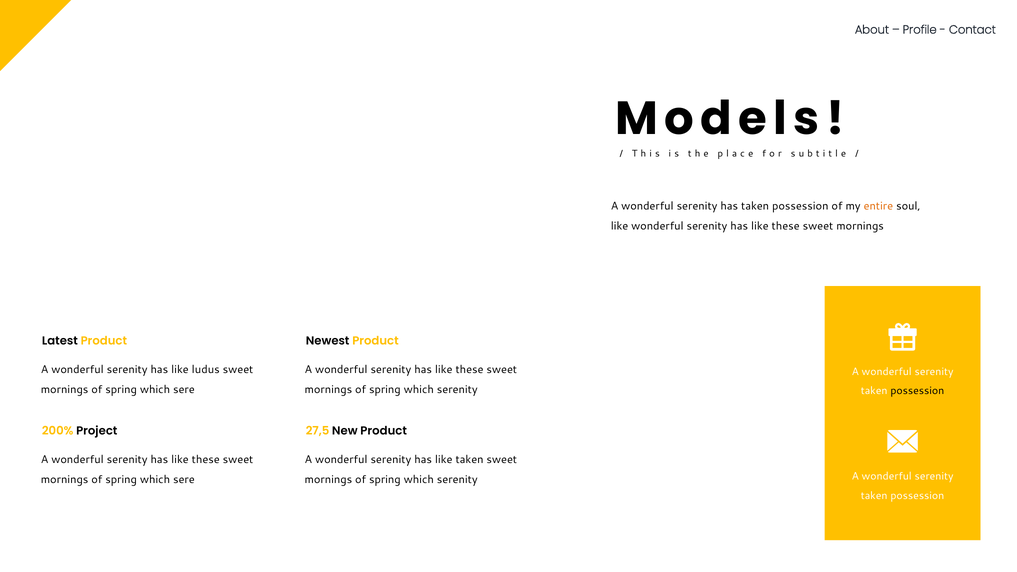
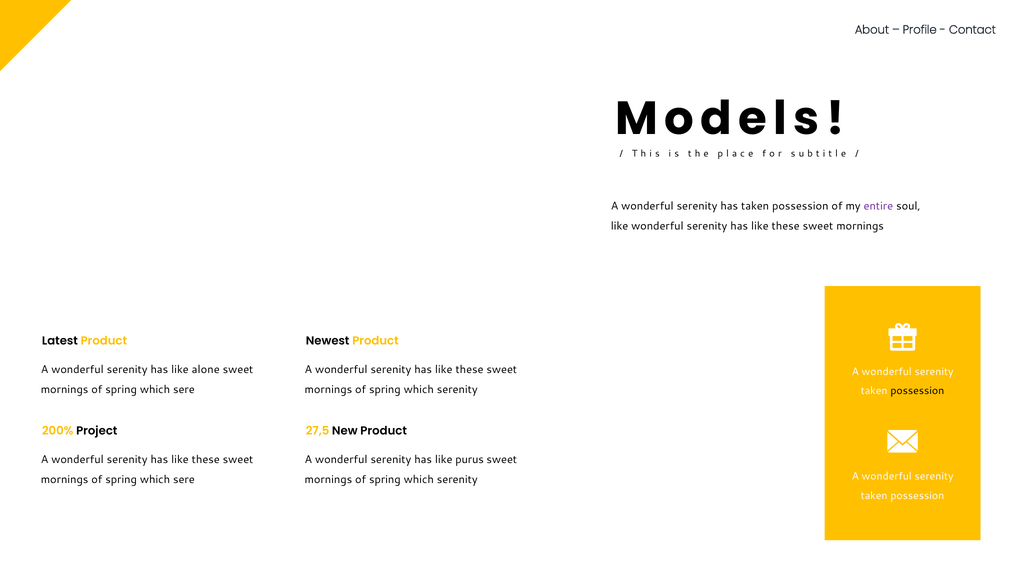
entire colour: orange -> purple (878, 206)
ludus: ludus -> alone (206, 370)
like taken: taken -> purus (470, 460)
